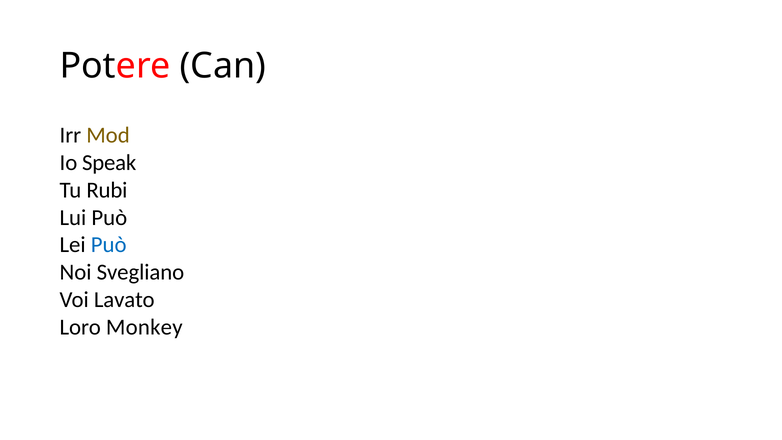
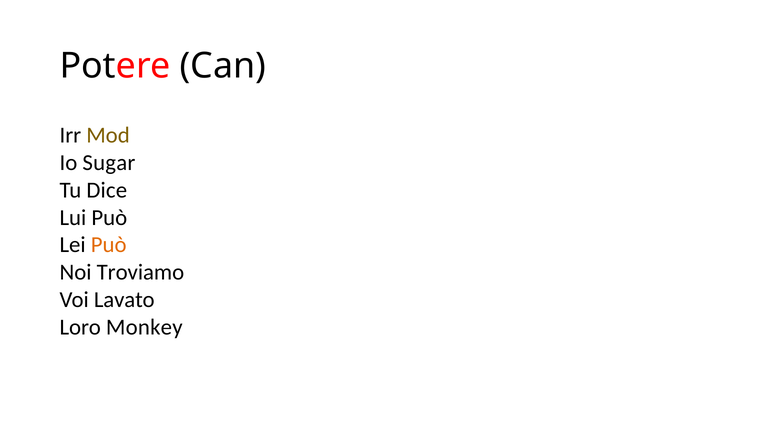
Speak: Speak -> Sugar (109, 163)
Rubi: Rubi -> Dice (107, 190)
Può colour: blue -> orange (109, 245)
Svegliano: Svegliano -> Troviamo (140, 272)
